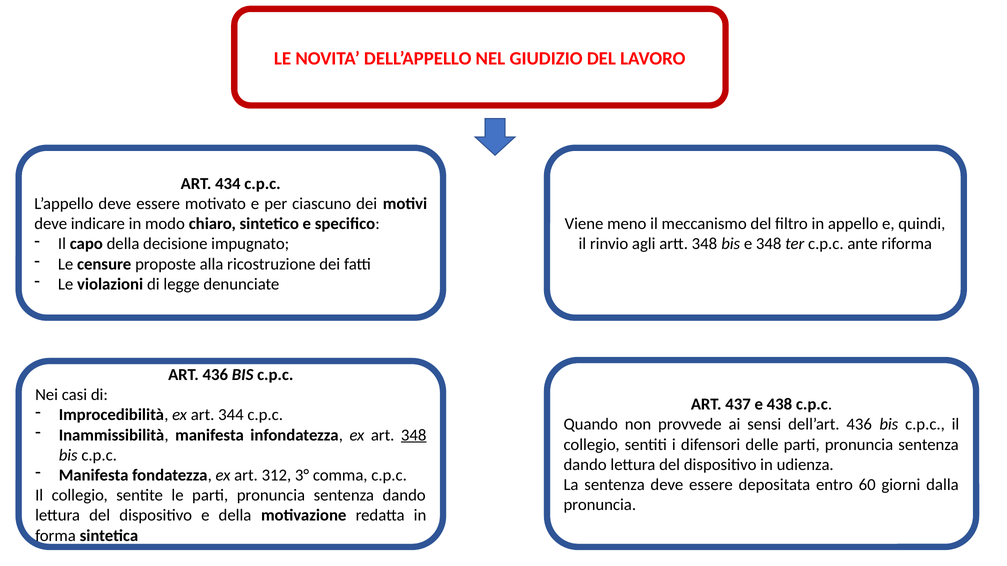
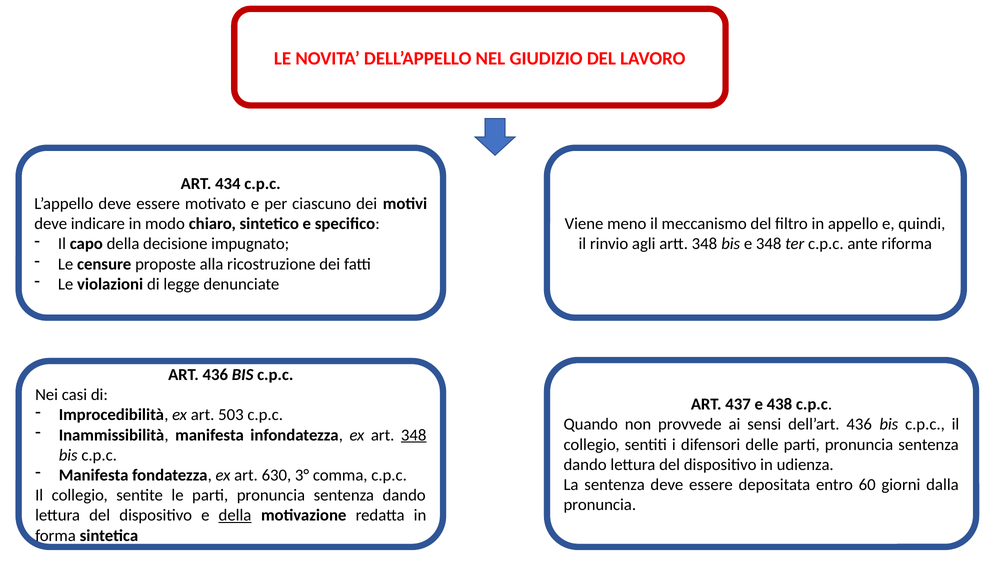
344: 344 -> 503 (231, 415)
312: 312 -> 630 (276, 476)
della underline: none -> present (235, 516)
